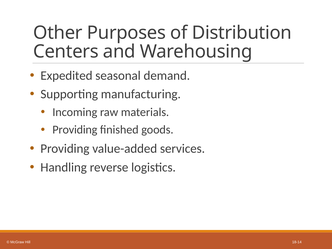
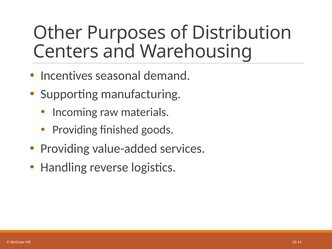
Expedited: Expedited -> Incentives (67, 76)
